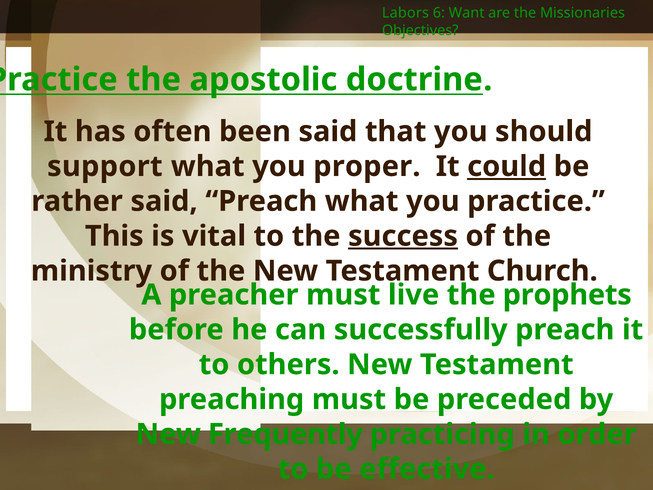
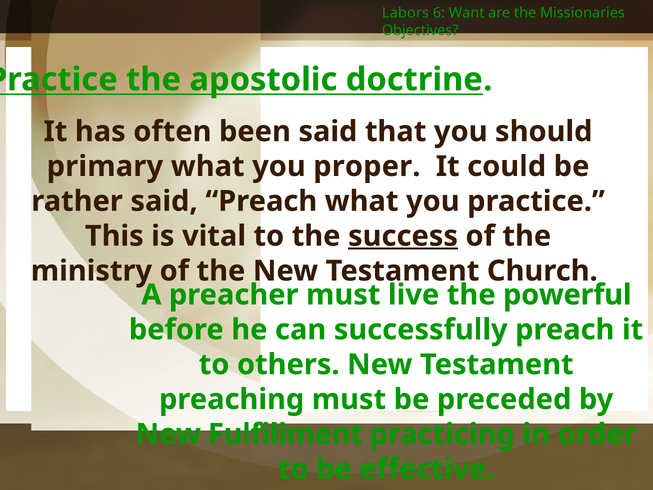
support: support -> primary (105, 166)
could underline: present -> none (507, 166)
prophets: prophets -> powerful (567, 295)
Frequently: Frequently -> Fulfillment (285, 434)
